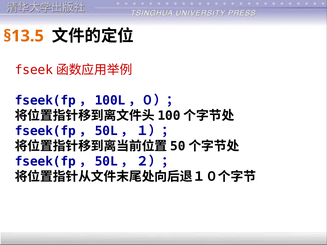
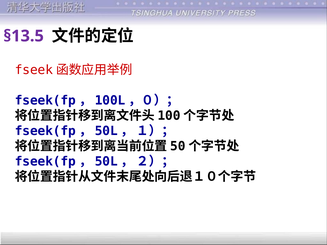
§13.5 colour: orange -> purple (24, 36)
